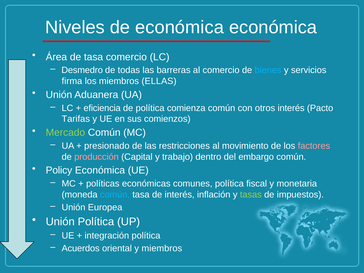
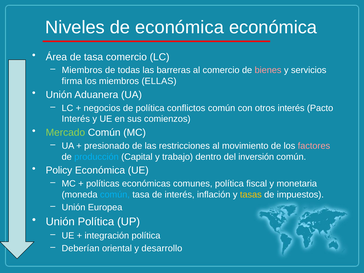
Desmedro: Desmedro -> Miembros (82, 70)
bienes colour: light blue -> pink (268, 70)
eficiencia: eficiencia -> negocios (102, 108)
comienza: comienza -> conflictos (186, 108)
Tarifas: Tarifas -> Interés (76, 119)
producción colour: pink -> light blue (96, 157)
embargo: embargo -> inversión (256, 157)
tasas colour: light green -> yellow (251, 195)
Acuerdos: Acuerdos -> Deberían (81, 248)
y miembros: miembros -> desarrollo (162, 248)
